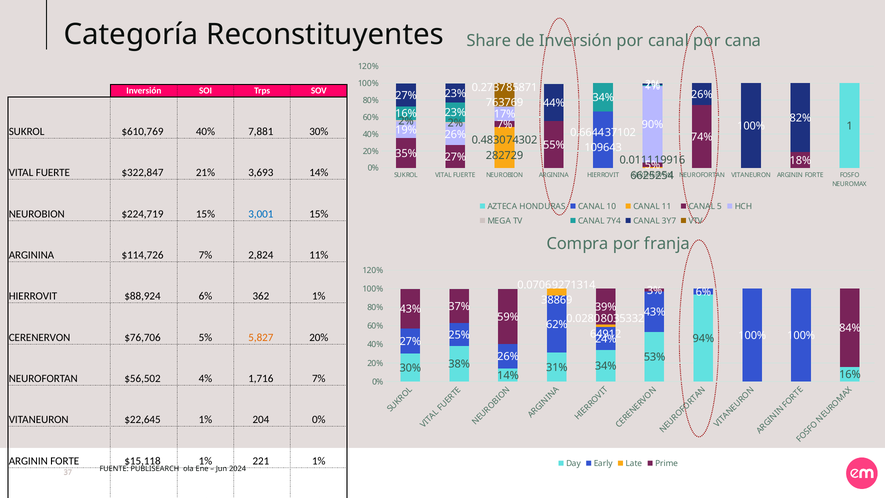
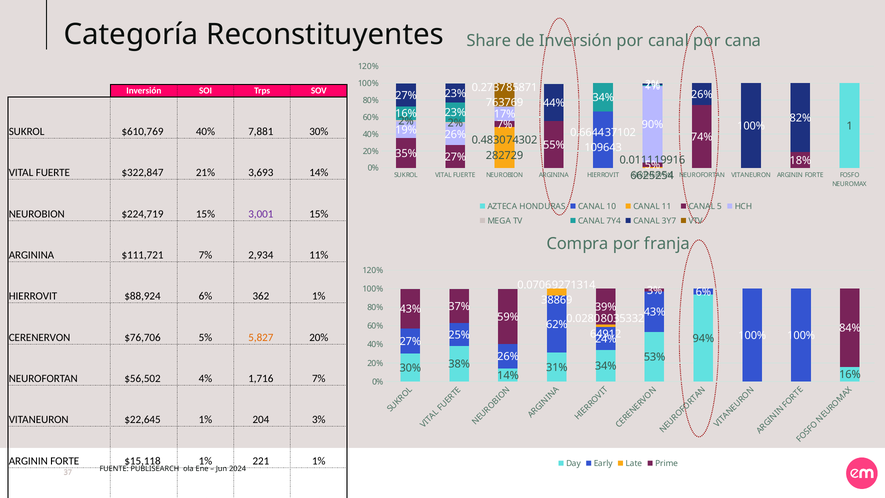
3,001 colour: blue -> purple (261, 214)
$114,726: $114,726 -> $111,721 (143, 255)
2,824: 2,824 -> 2,934 (261, 255)
204 0%: 0% -> 3% (319, 420)
